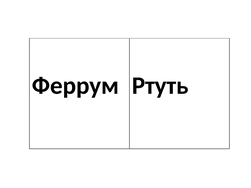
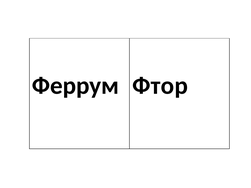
Ртуть: Ртуть -> Фтор (160, 86)
